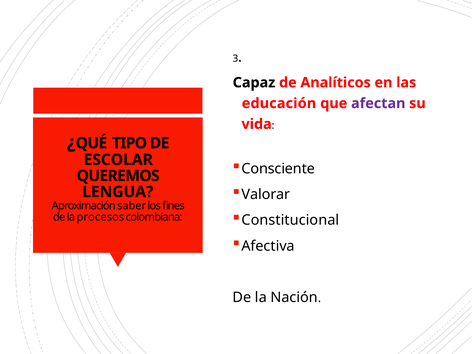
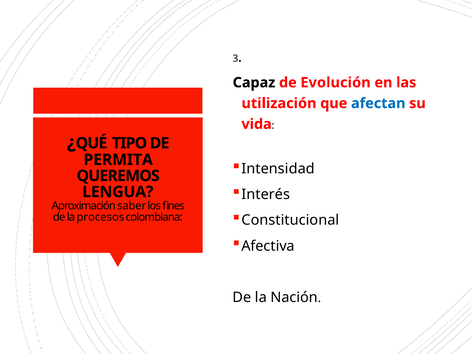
Analíticos: Analíticos -> Evolución (336, 83)
educación: educación -> utilización (279, 103)
afectan colour: purple -> blue (378, 103)
ESCOLAR: ESCOLAR -> PERMITA (118, 160)
Consciente: Consciente -> Intensidad (278, 169)
Valorar: Valorar -> Interés (266, 195)
